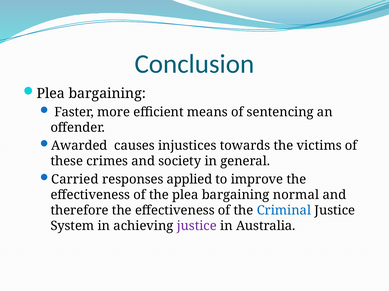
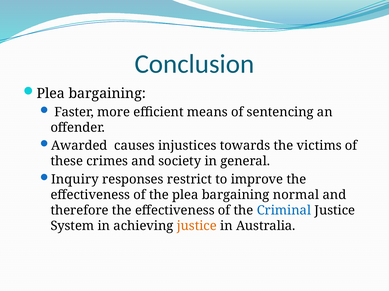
Carried: Carried -> Inquiry (75, 180)
applied: applied -> restrict (189, 180)
justice colour: purple -> orange (197, 226)
